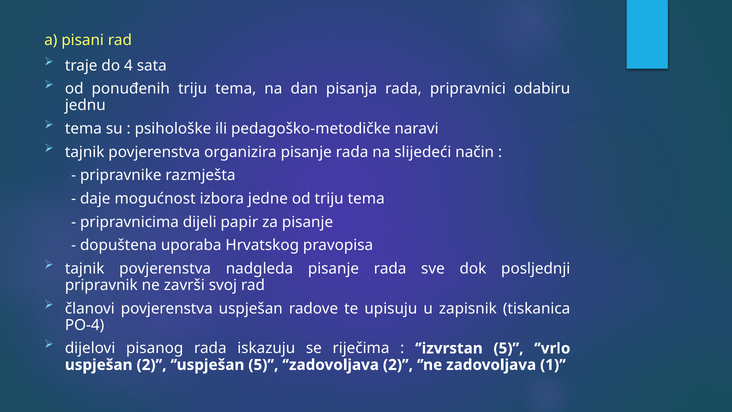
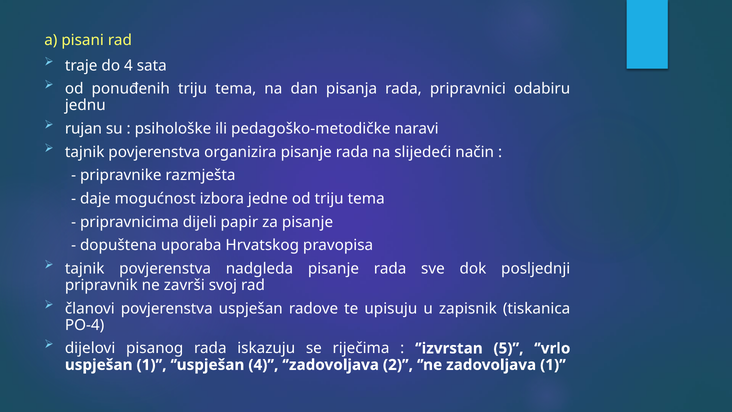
tema: tema -> rujan (83, 129)
uspješan 2: 2 -> 1 (152, 365)
’uspješan 5: 5 -> 4 (263, 365)
